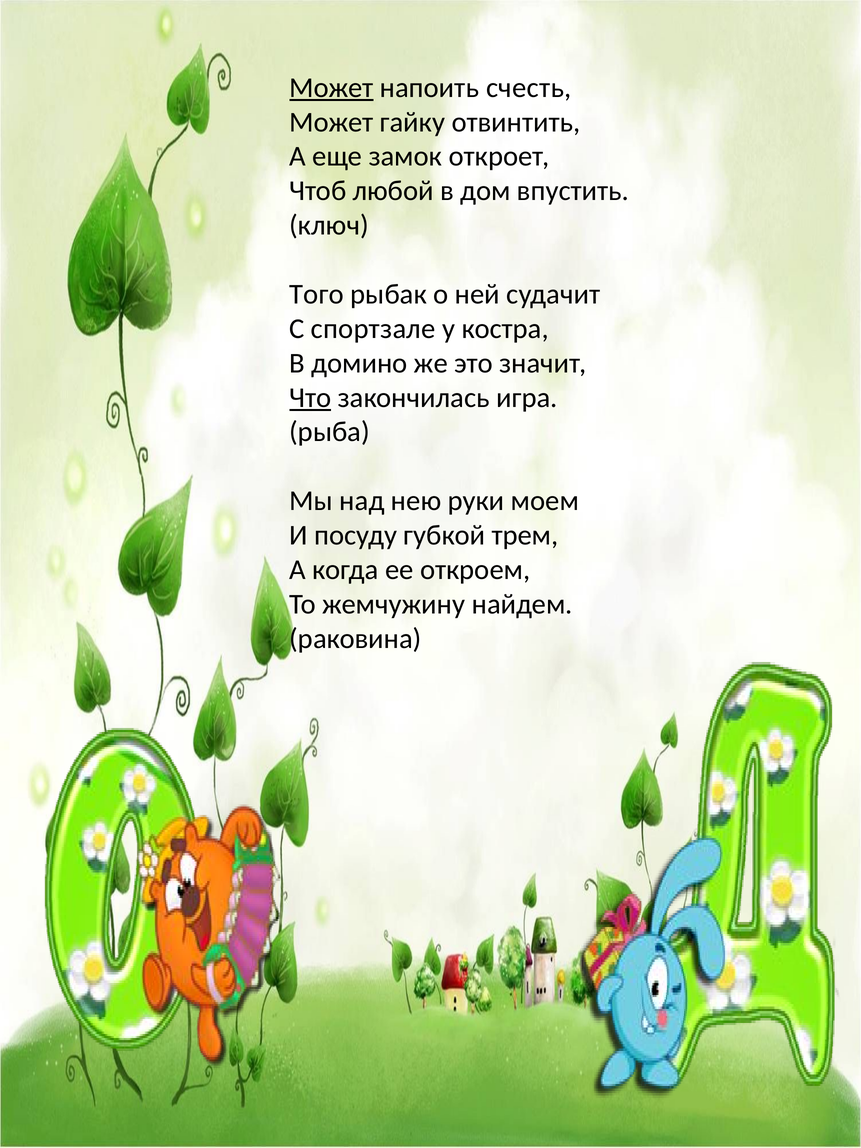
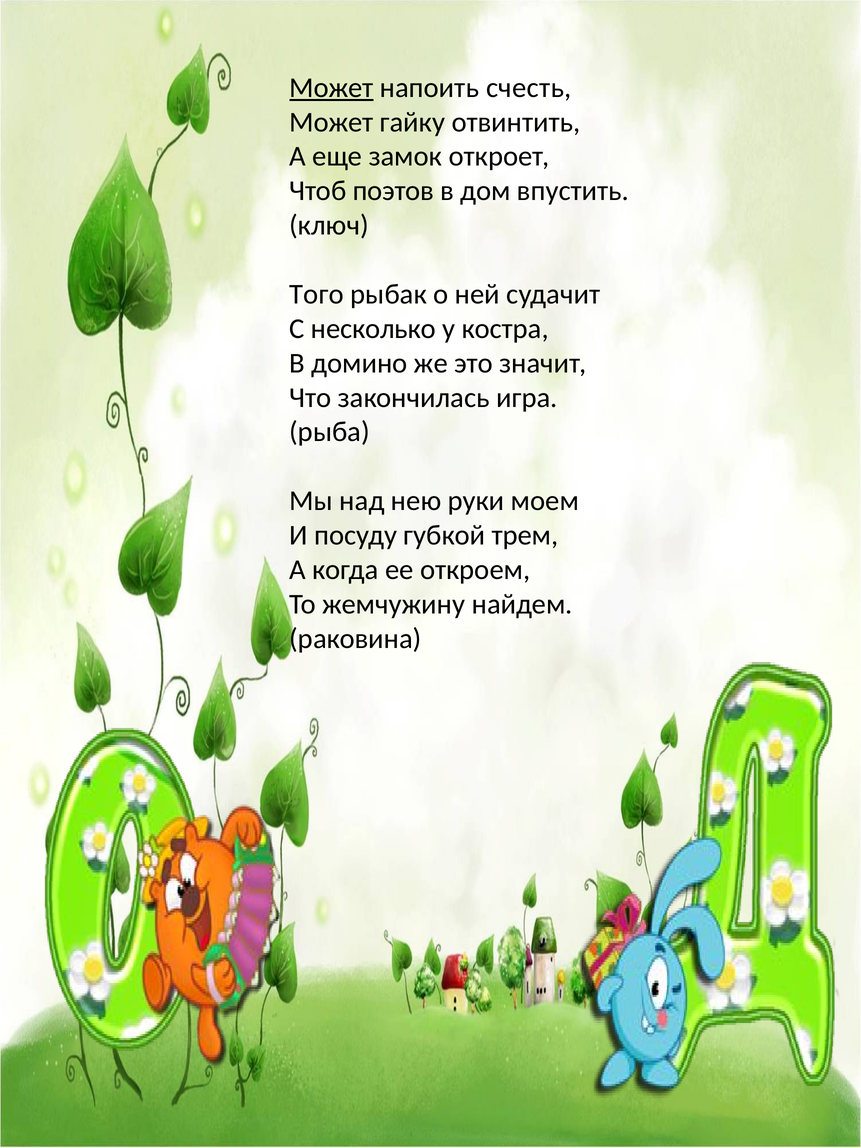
любой: любой -> поэтов (393, 191)
спортзале: спортзале -> несколько (373, 329)
Что underline: present -> none (310, 398)
